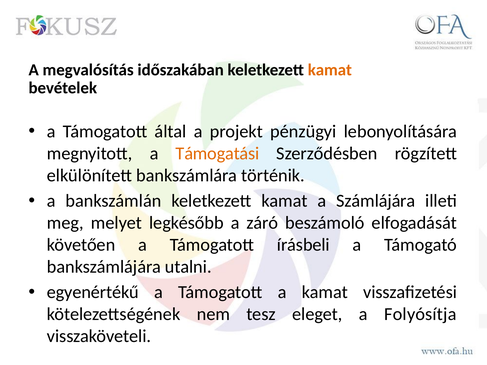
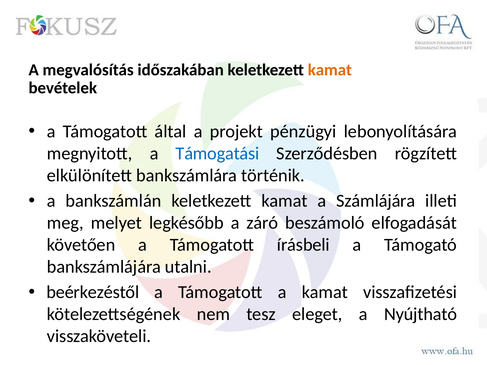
Támogatási colour: orange -> blue (217, 154)
egyenértékű: egyenértékű -> beérkezéstől (93, 292)
Folyósítja: Folyósítja -> Nyújtható (421, 314)
